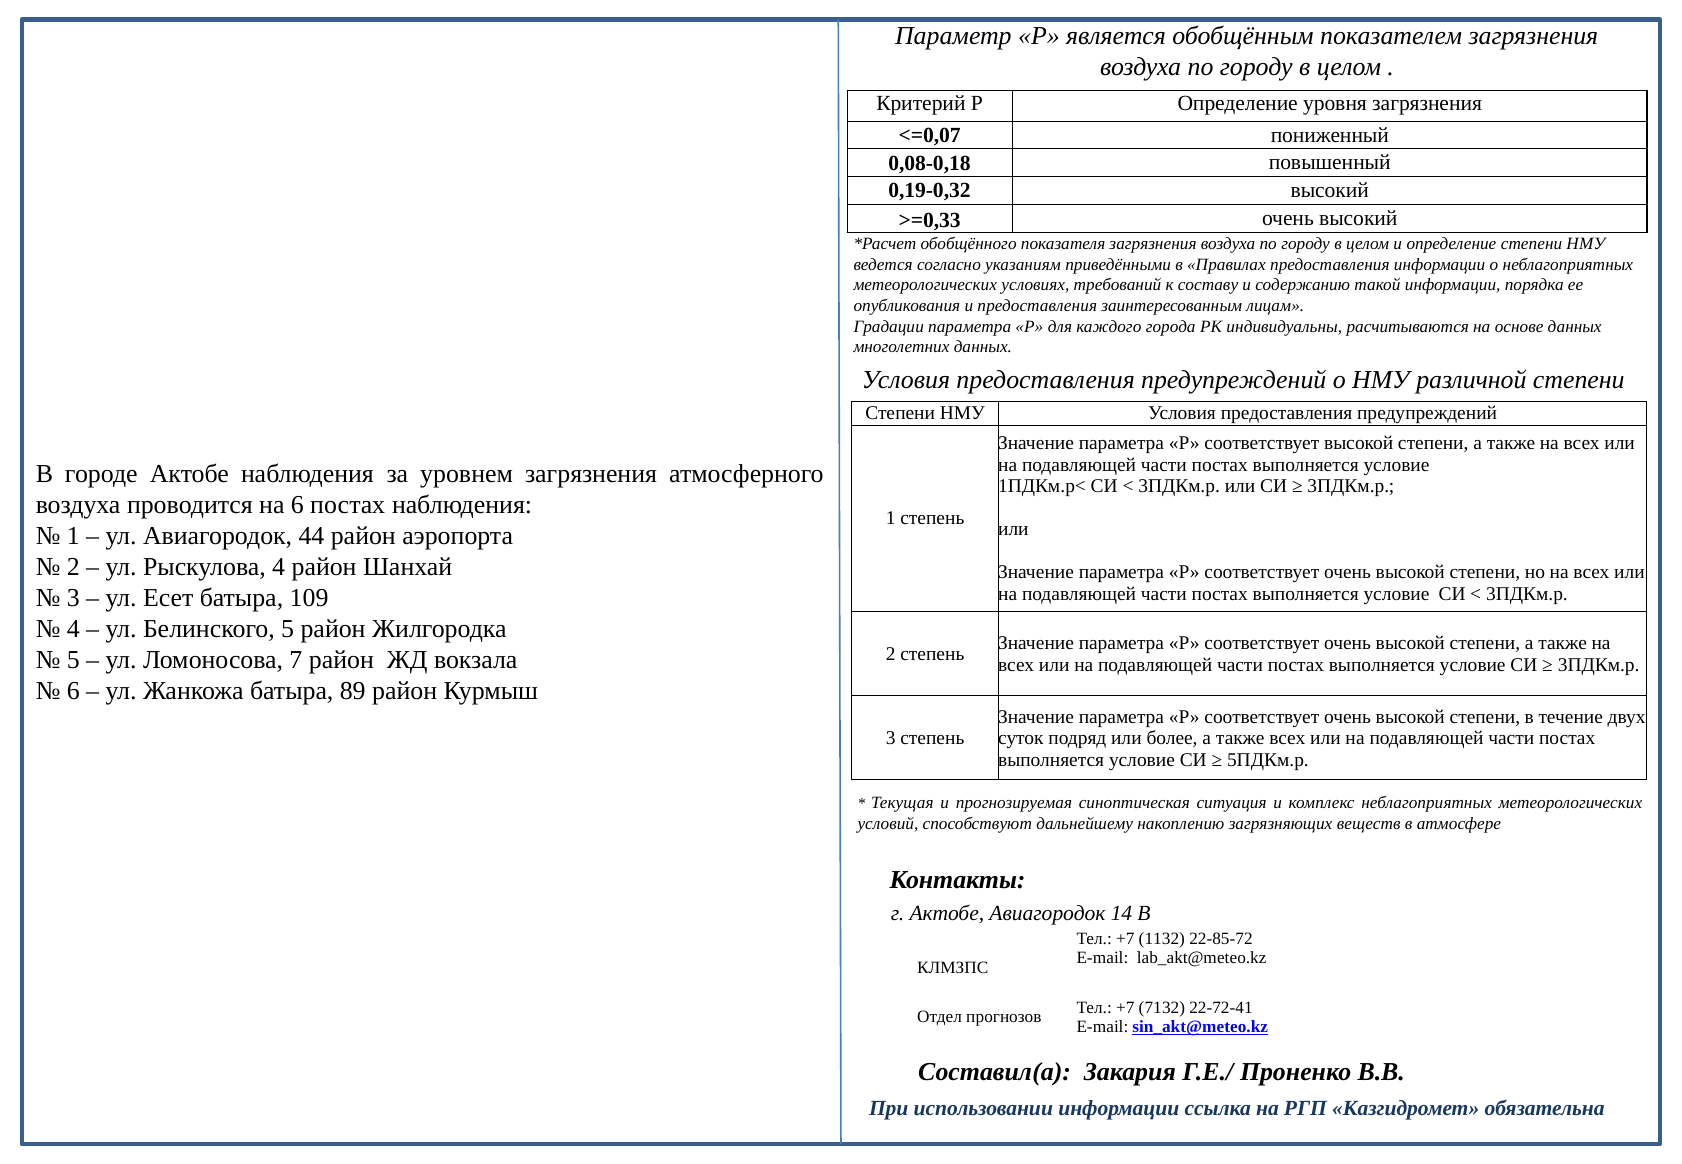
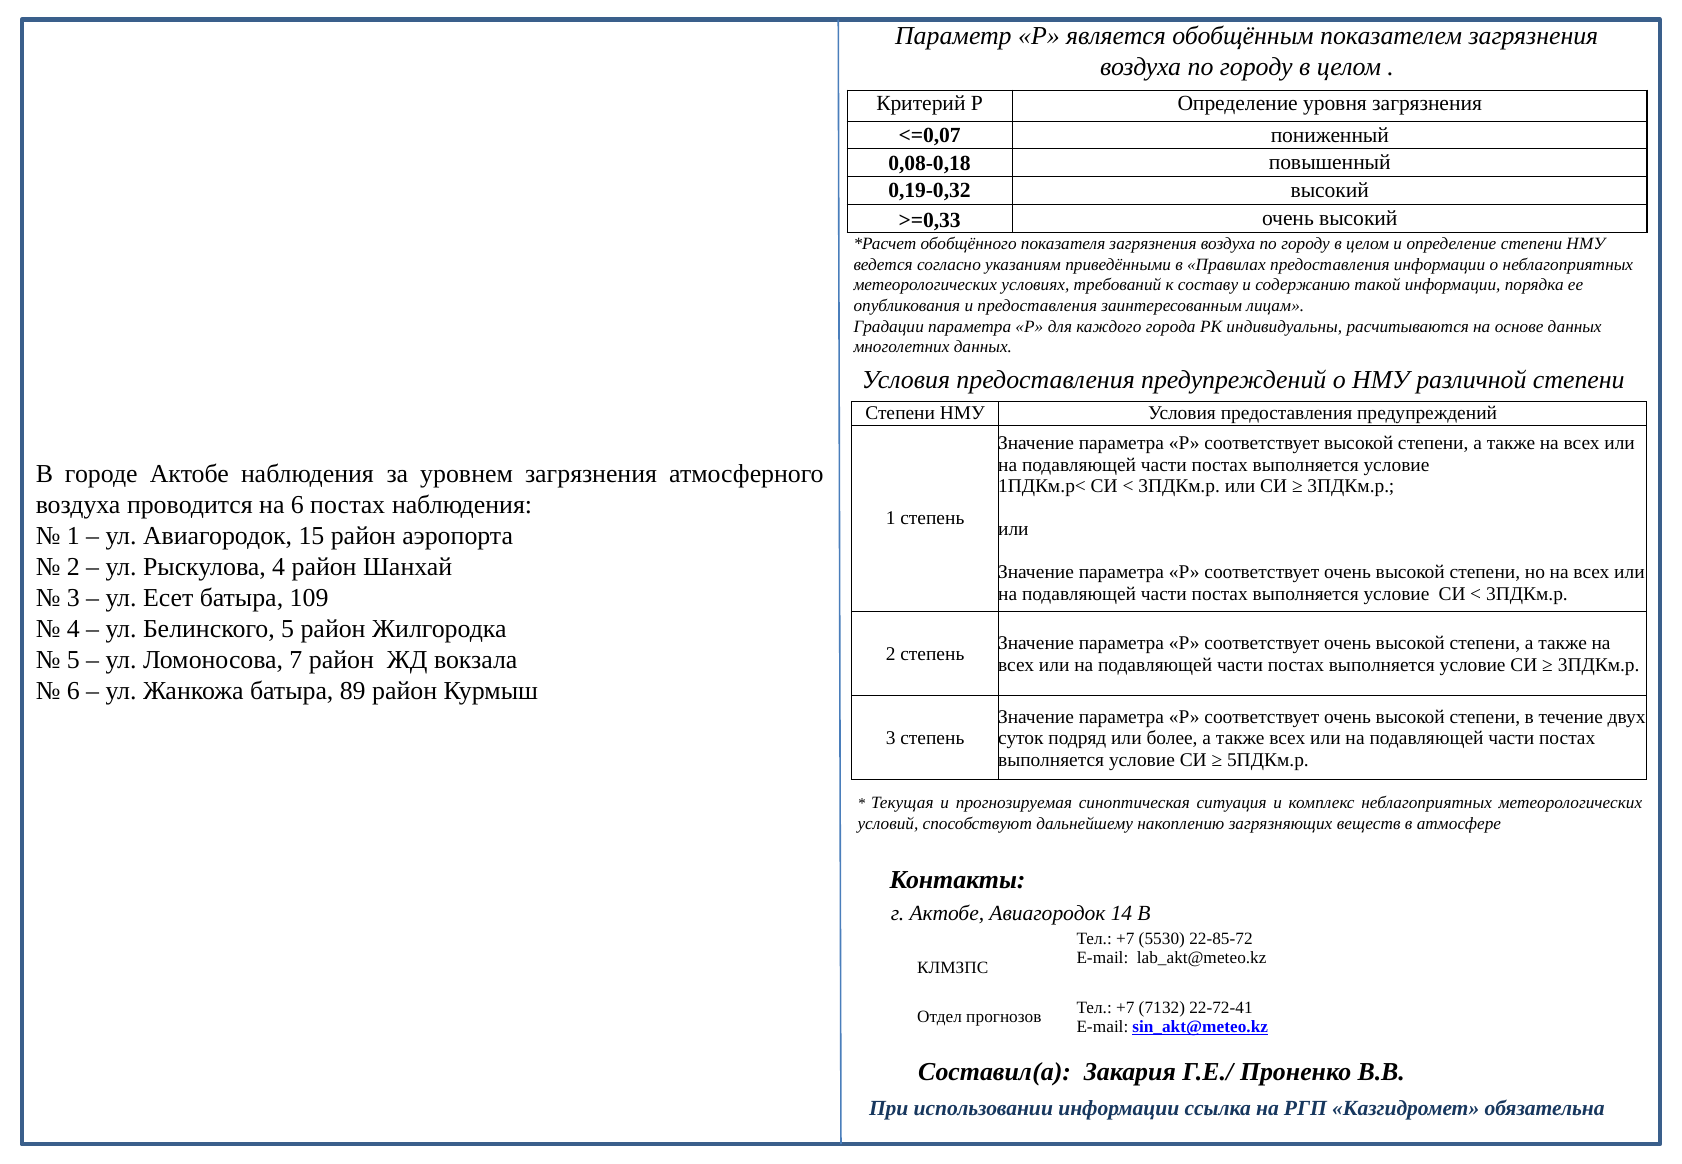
44: 44 -> 15 (311, 536)
1132: 1132 -> 5530 (1162, 939)
